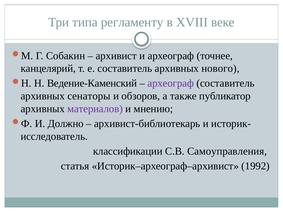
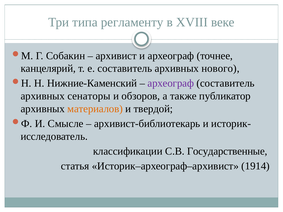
Ведение-Каменский: Ведение-Каменский -> Нижние-Каменский (92, 83)
материалов colour: purple -> orange (95, 109)
мнению: мнению -> твердой (153, 109)
Должно: Должно -> Смысле (66, 124)
Самоуправления: Самоуправления -> Государственные (227, 151)
1992: 1992 -> 1914 (256, 166)
